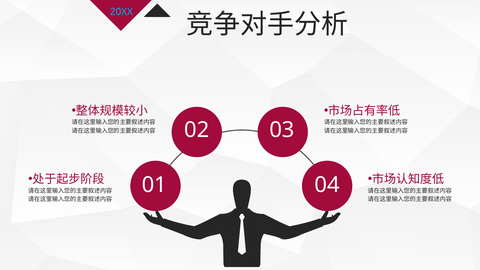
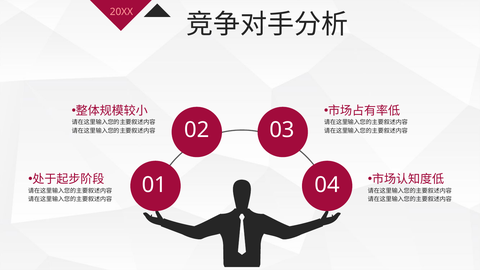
20XX colour: light blue -> pink (121, 12)
